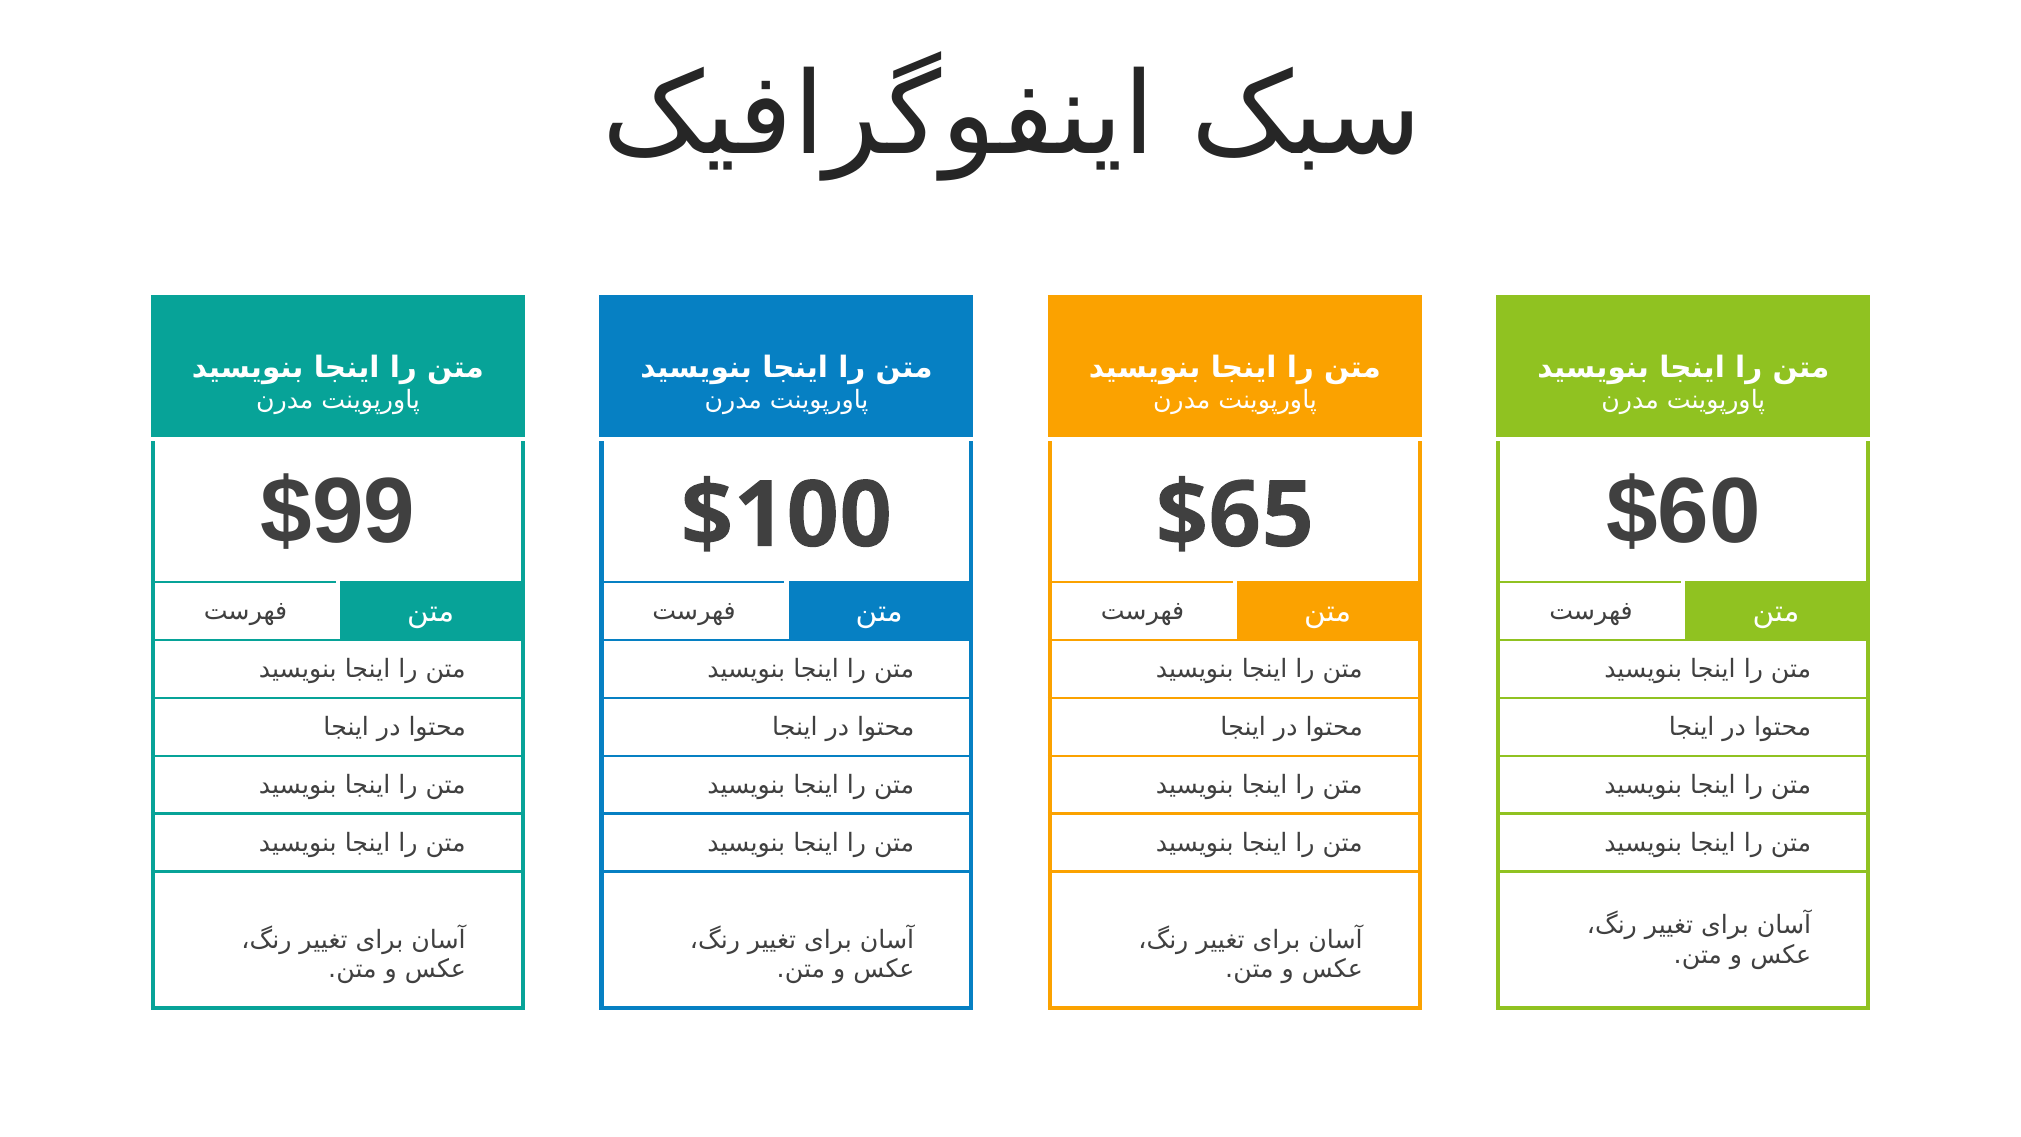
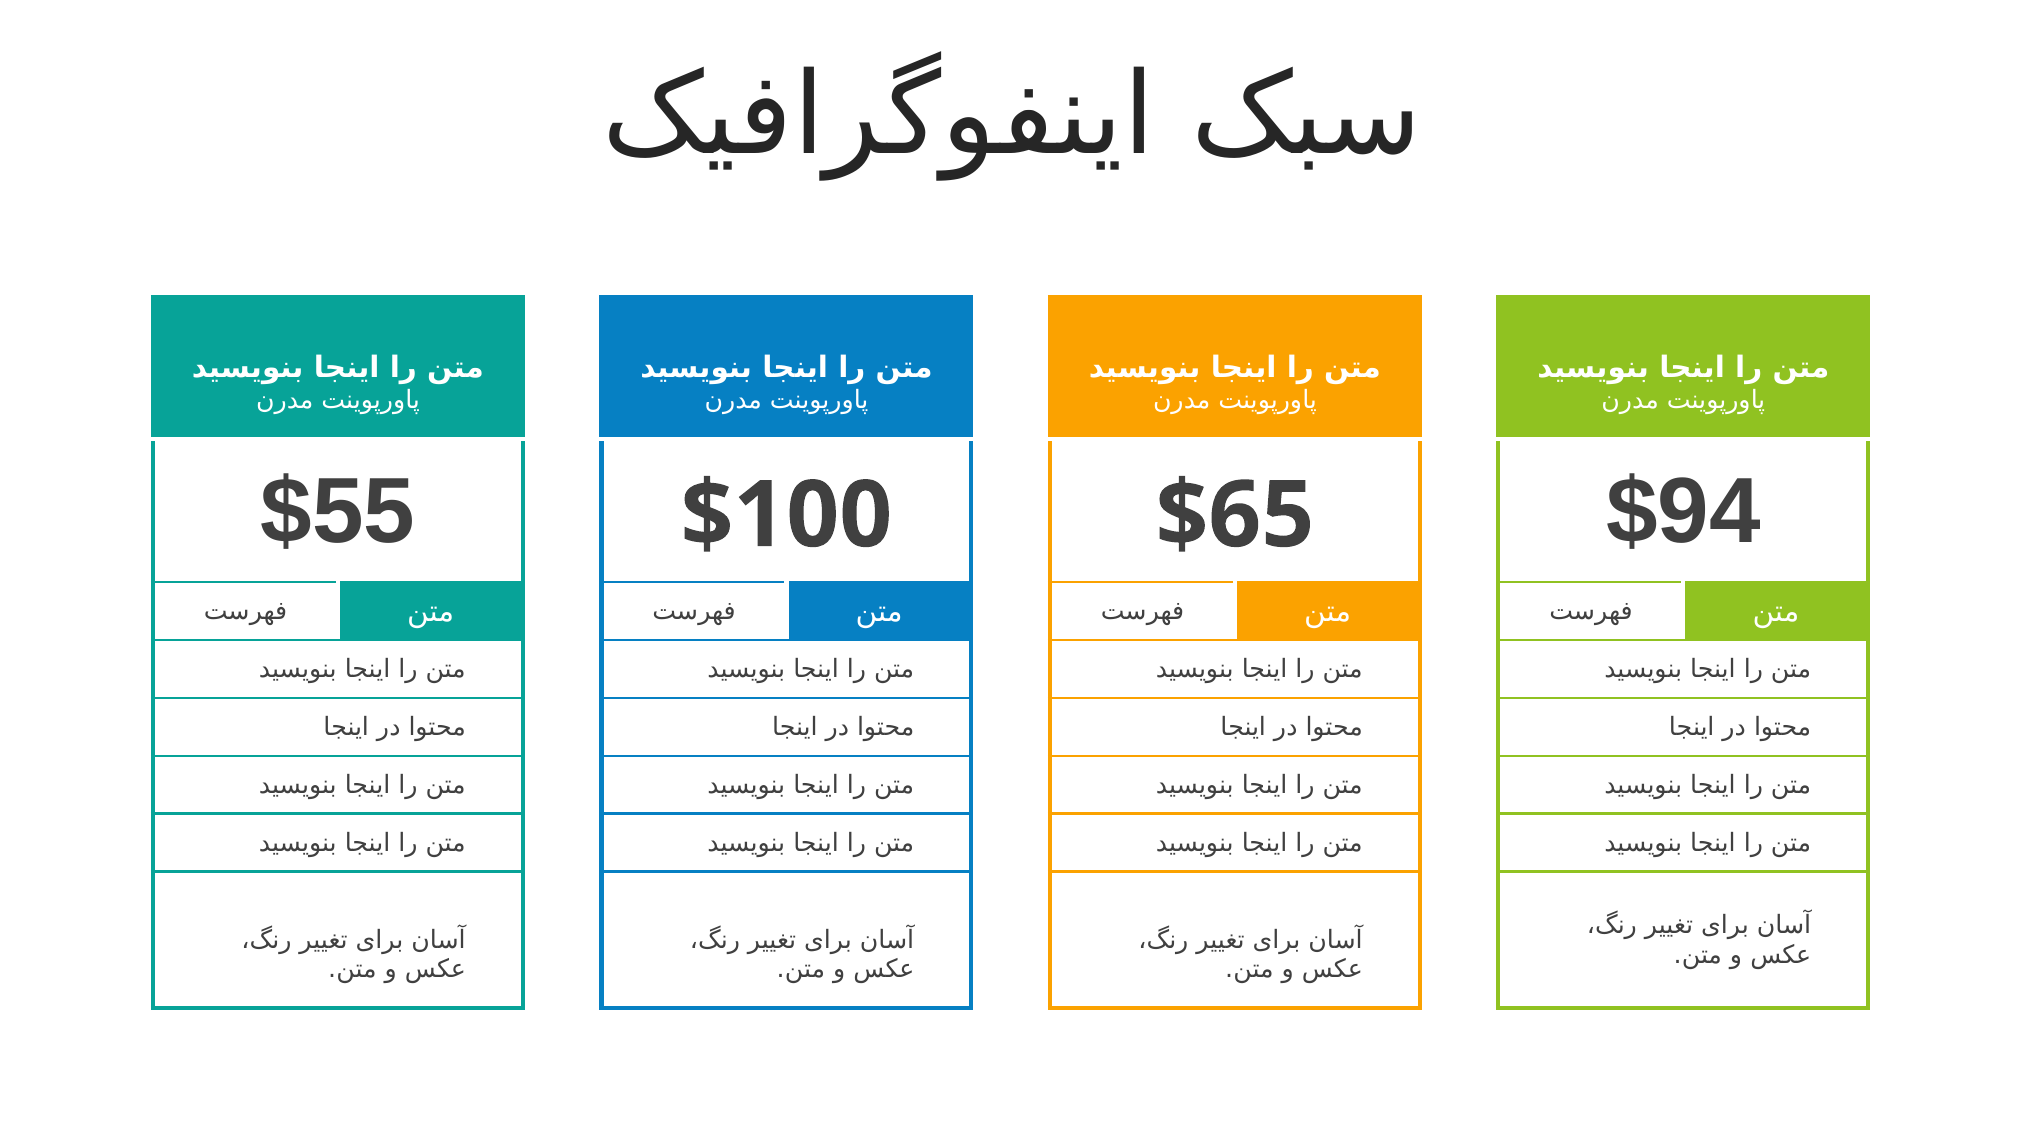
$99: $99 -> $55 (338, 512)
$60: $60 -> $94 (1683, 512)
